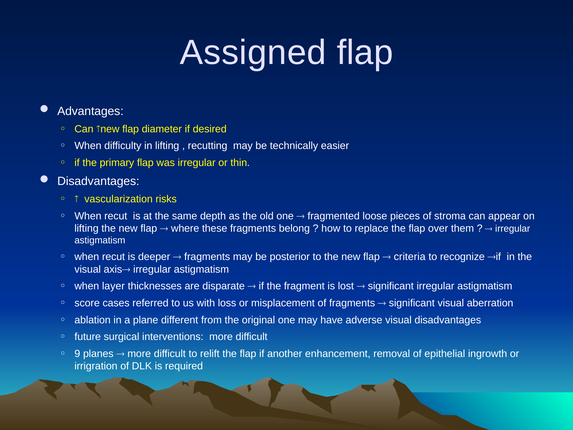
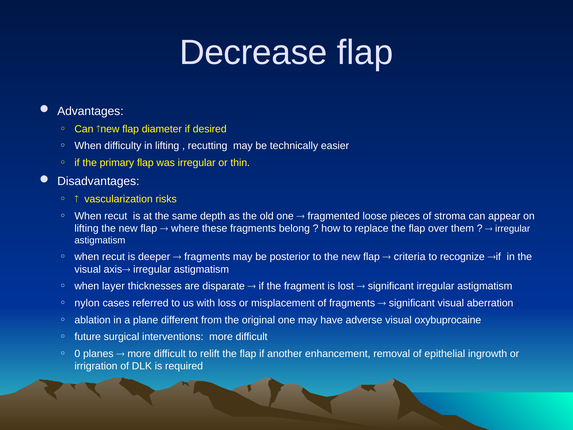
Assigned: Assigned -> Decrease (253, 53)
score: score -> nylon (87, 303)
visual disadvantages: disadvantages -> oxybuprocaine (448, 320)
9: 9 -> 0 (77, 354)
